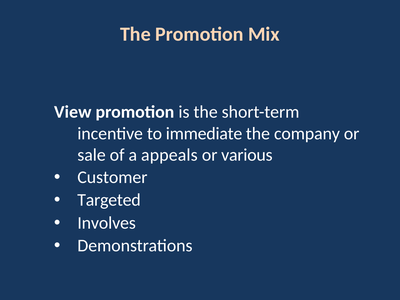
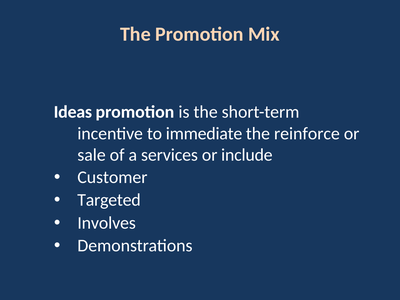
View: View -> Ideas (73, 112)
company: company -> reinforce (307, 133)
appeals: appeals -> services (170, 155)
various: various -> include (247, 155)
